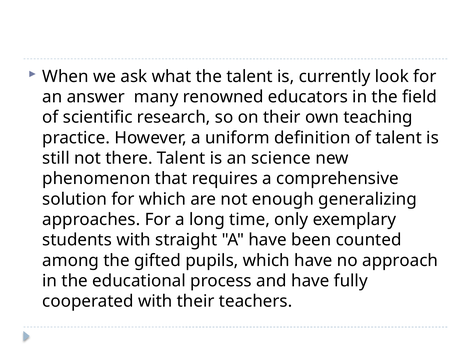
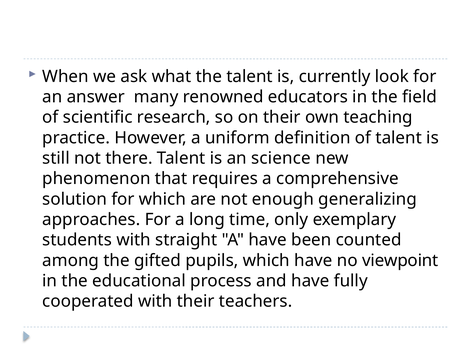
approach: approach -> viewpoint (400, 261)
